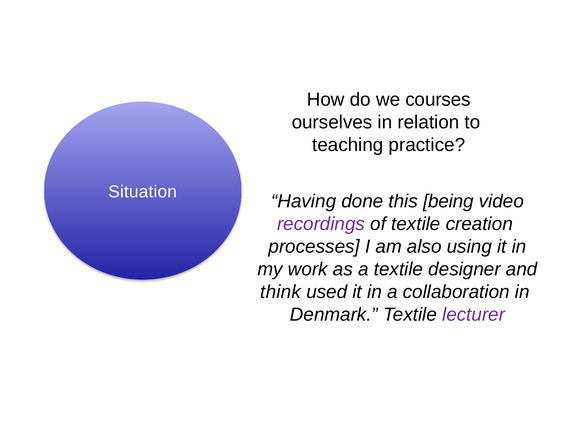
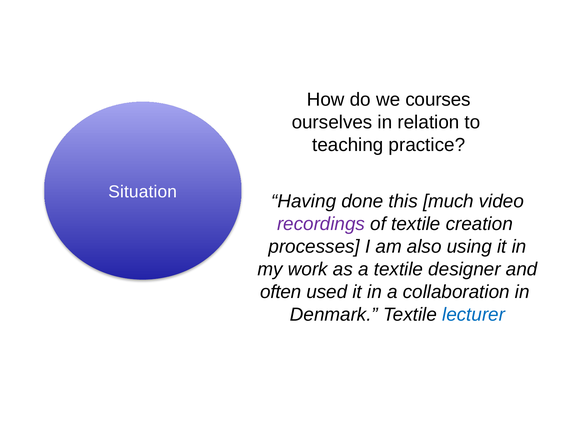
being: being -> much (448, 201)
think: think -> often (281, 292)
lecturer colour: purple -> blue (474, 314)
